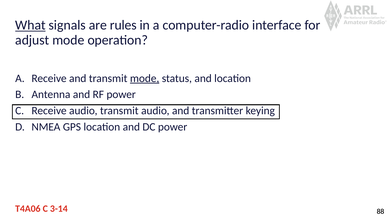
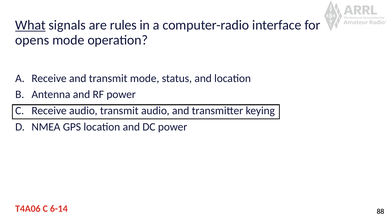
adjust: adjust -> opens (32, 40)
mode underline: present -> none (145, 78)
3-14: 3-14 -> 6-14 (59, 208)
